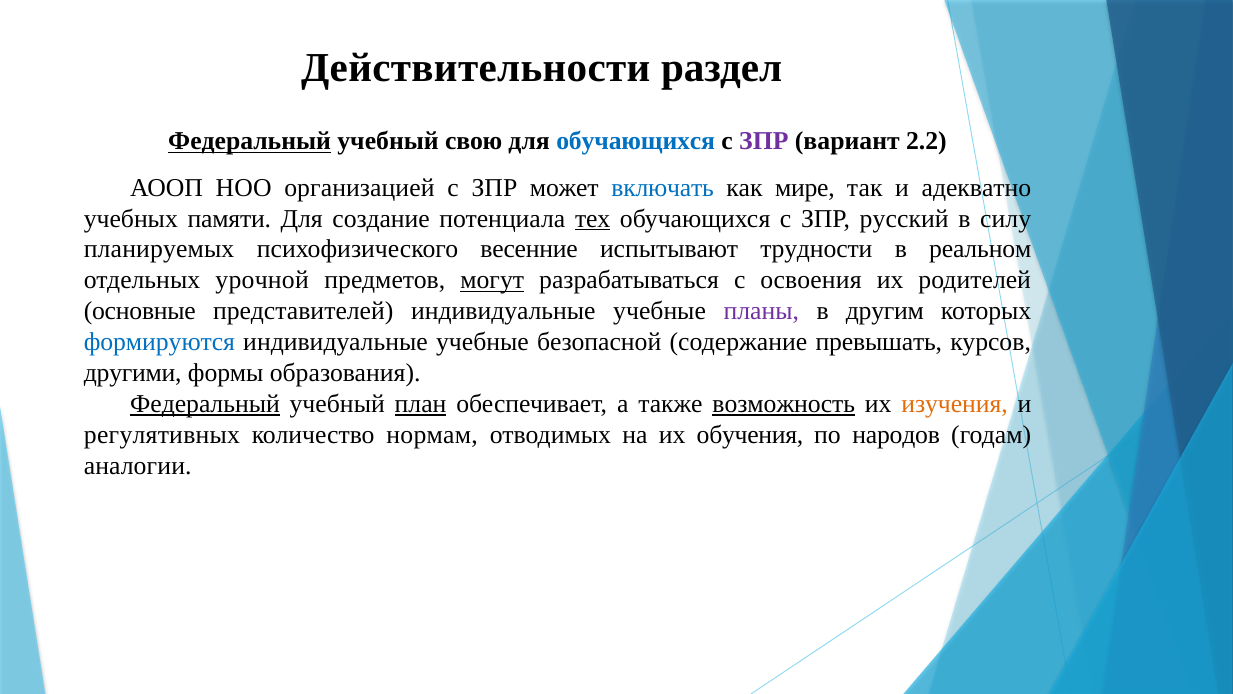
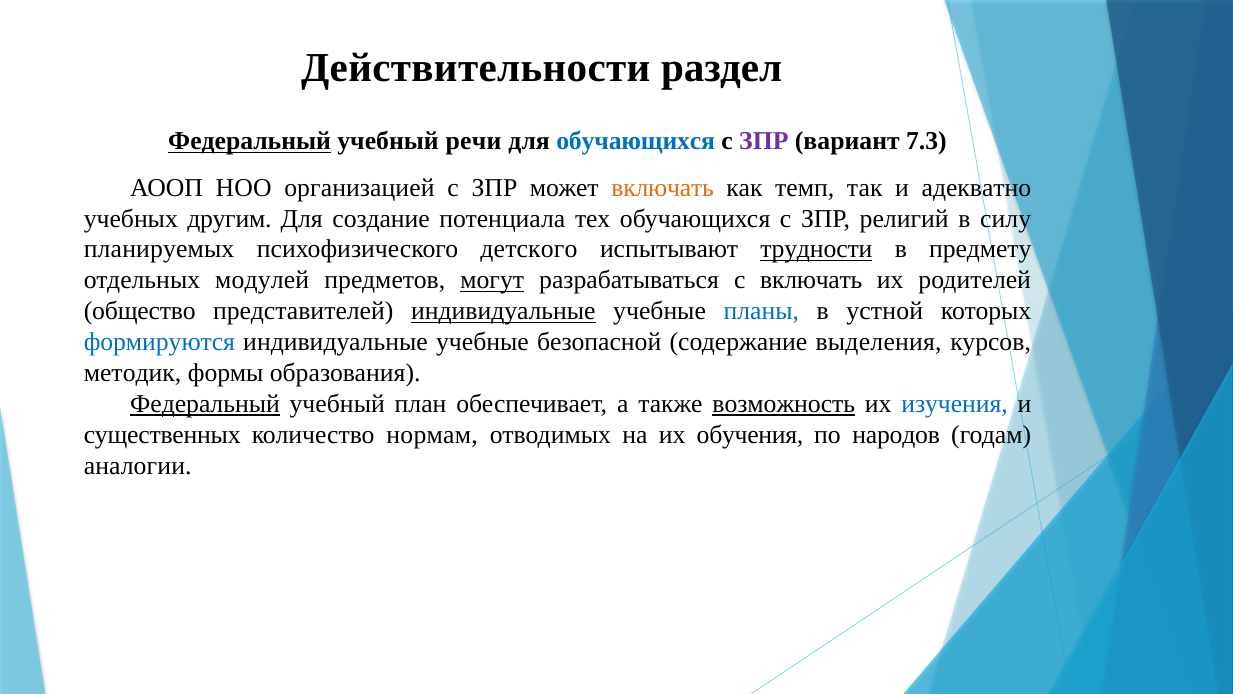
свою: свою -> речи (474, 141)
2.2: 2.2 -> 7.3 (926, 141)
включать colour: blue -> orange (663, 188)
мире: мире -> темп (805, 188)
памяти: памяти -> другим (229, 218)
тех underline: present -> none (593, 218)
русский: русский -> религий (904, 218)
весенние: весенние -> детского (529, 249)
трудности underline: none -> present (816, 249)
реальном: реальном -> предмету (980, 249)
урочной: урочной -> модулей (262, 280)
с освоения: освоения -> включать (811, 280)
основные: основные -> общество (140, 311)
индивидуальные underline: none -> present (503, 311)
планы colour: purple -> blue (761, 311)
другим: другим -> устной (885, 311)
превышать: превышать -> выделения (879, 342)
другими: другими -> методик (133, 373)
план underline: present -> none (421, 404)
изучения colour: orange -> blue (955, 404)
регулятивных: регулятивных -> существенных (162, 435)
